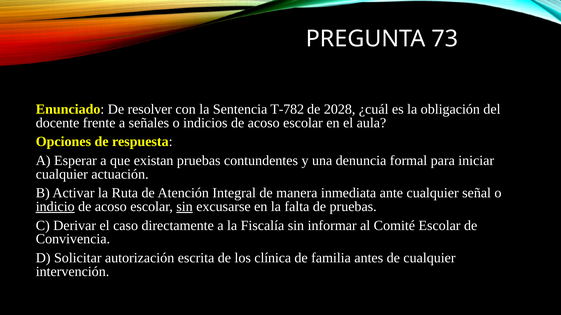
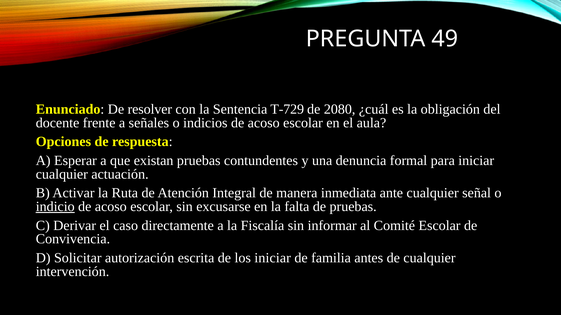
73: 73 -> 49 (445, 39)
T-782: T-782 -> T-729 (287, 109)
2028: 2028 -> 2080 (340, 109)
sin underline: present -> none (185, 207)
los clínica: clínica -> iniciar (273, 258)
